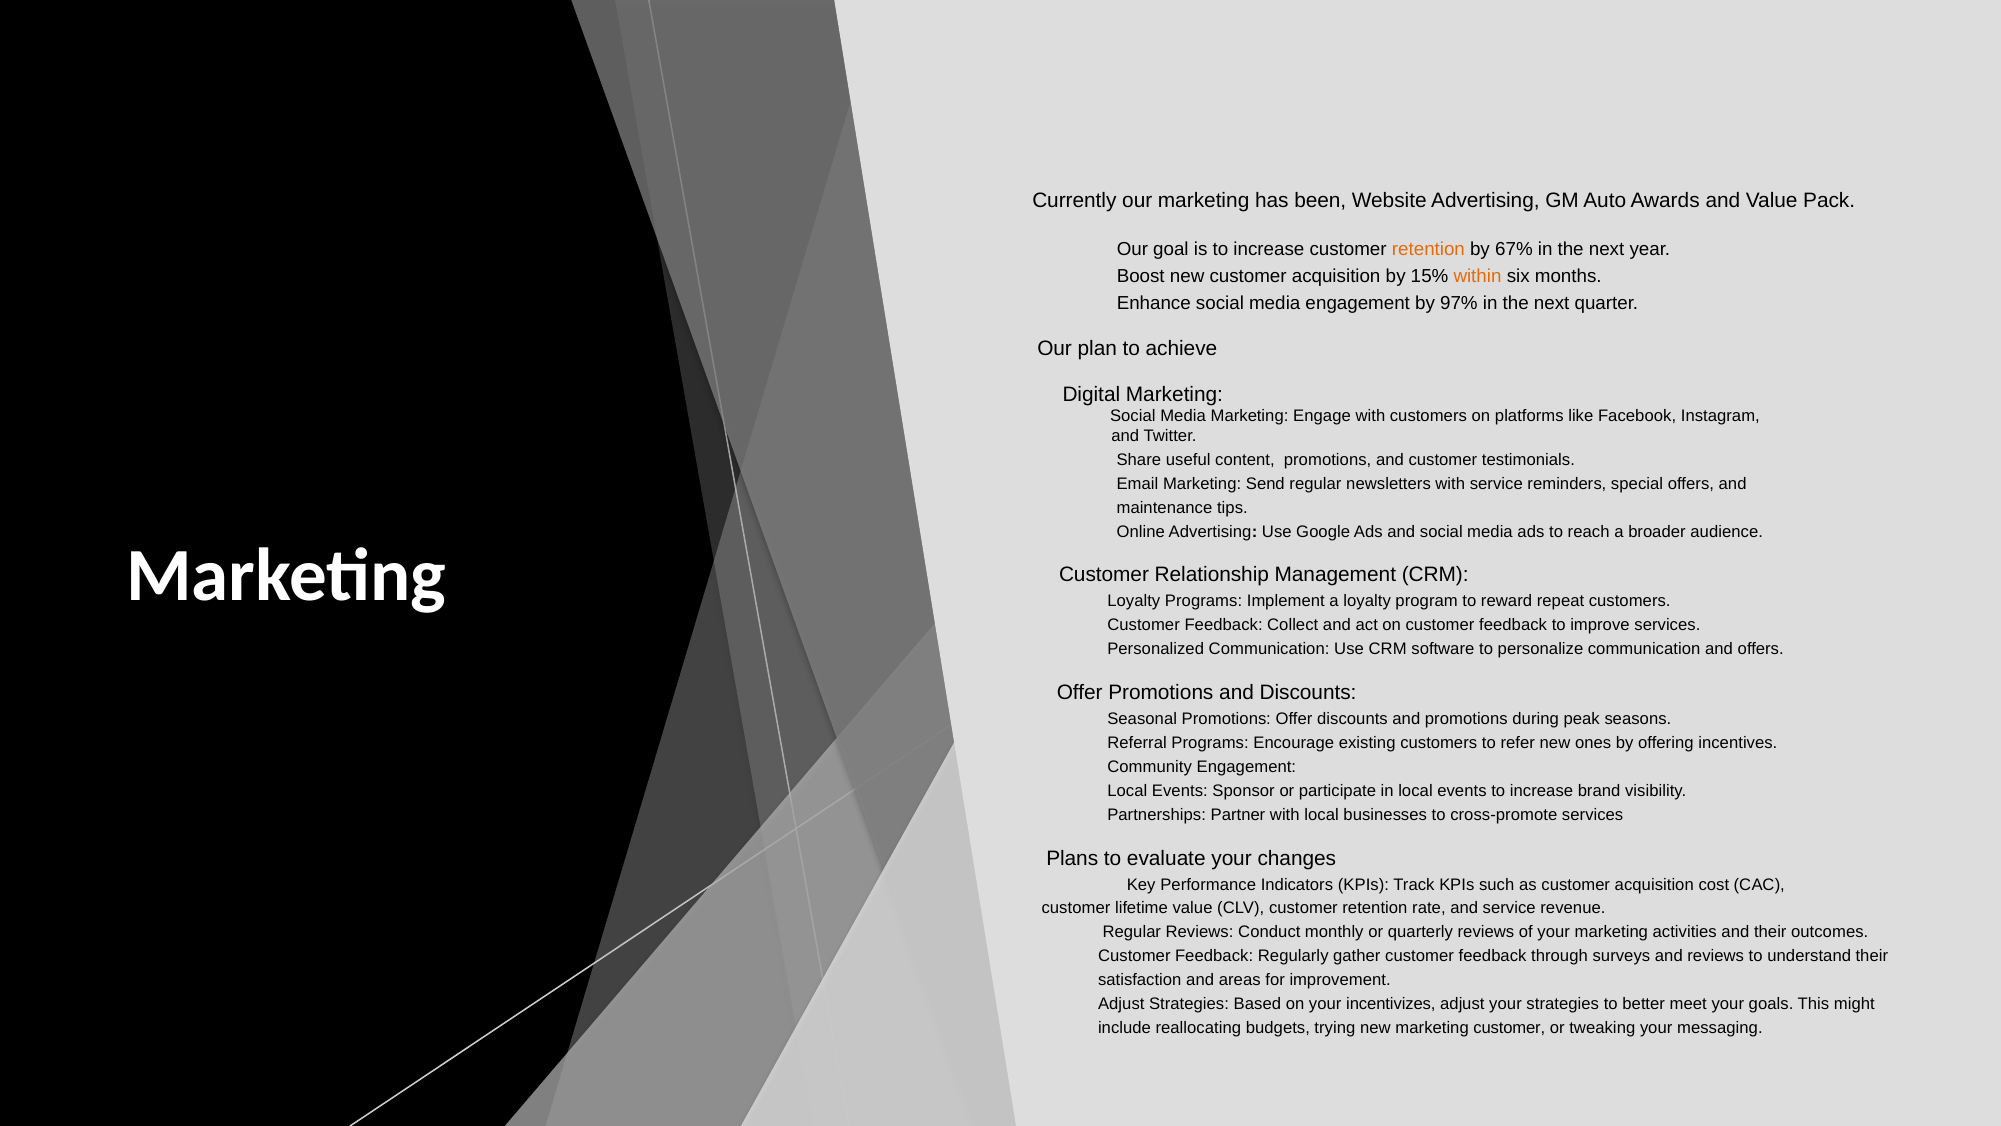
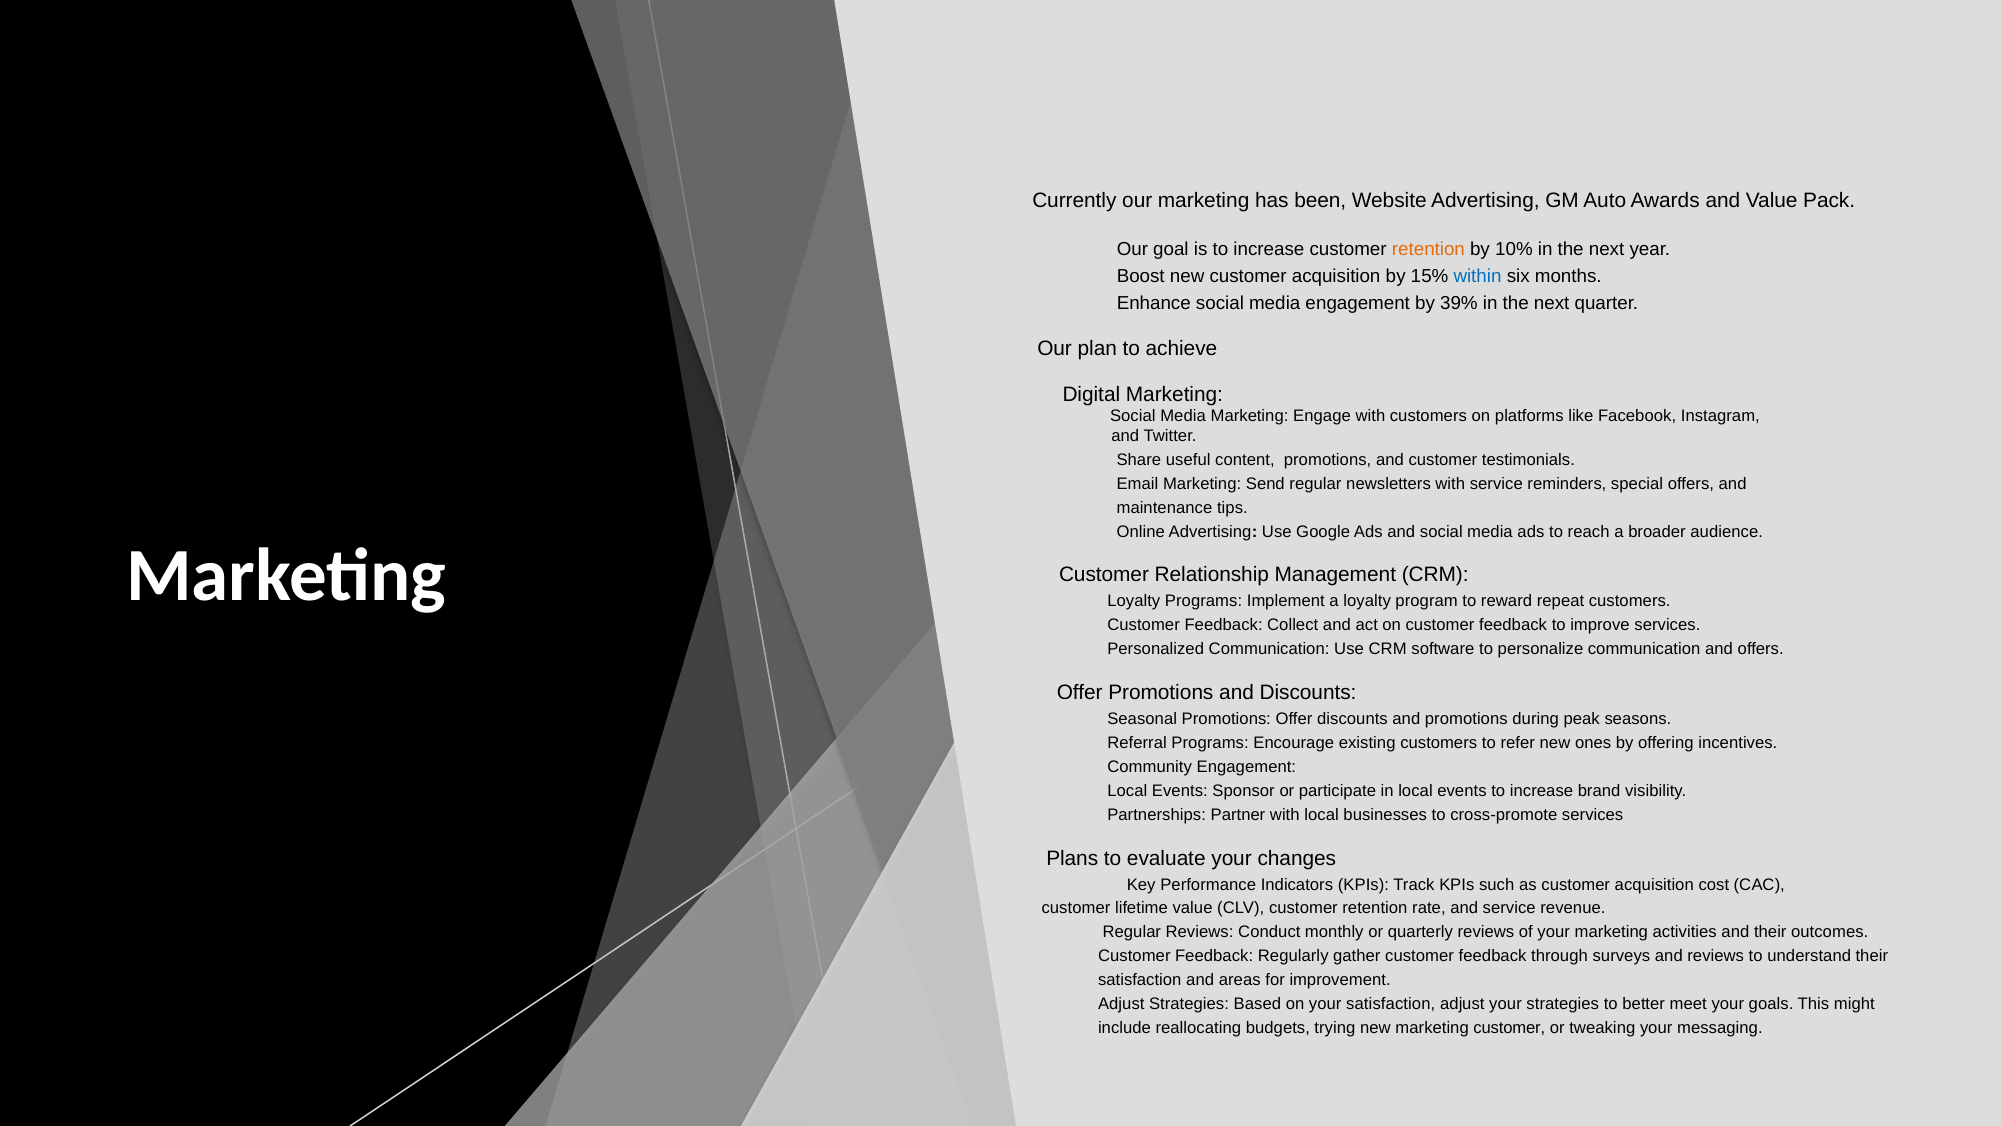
67%: 67% -> 10% (1514, 249)
within colour: orange -> blue (1478, 276)
97%: 97% -> 39% (1459, 303)
your incentivizes: incentivizes -> satisfaction (1391, 1004)
